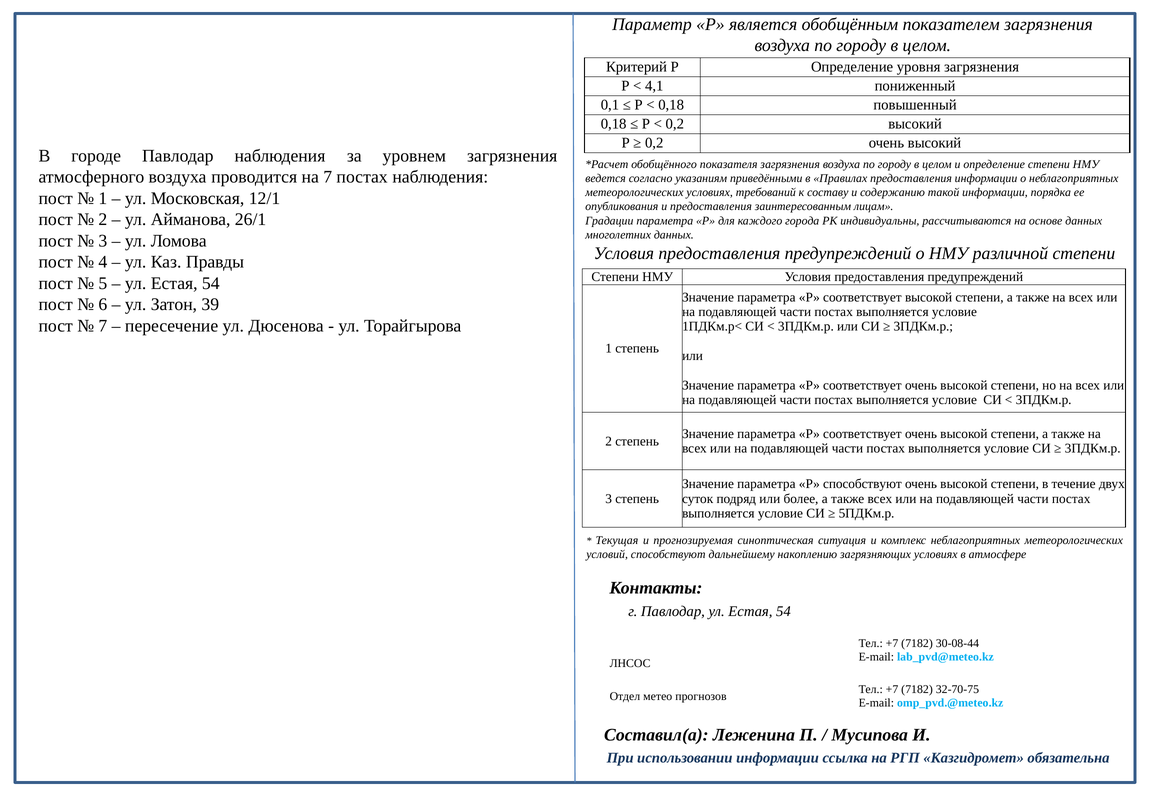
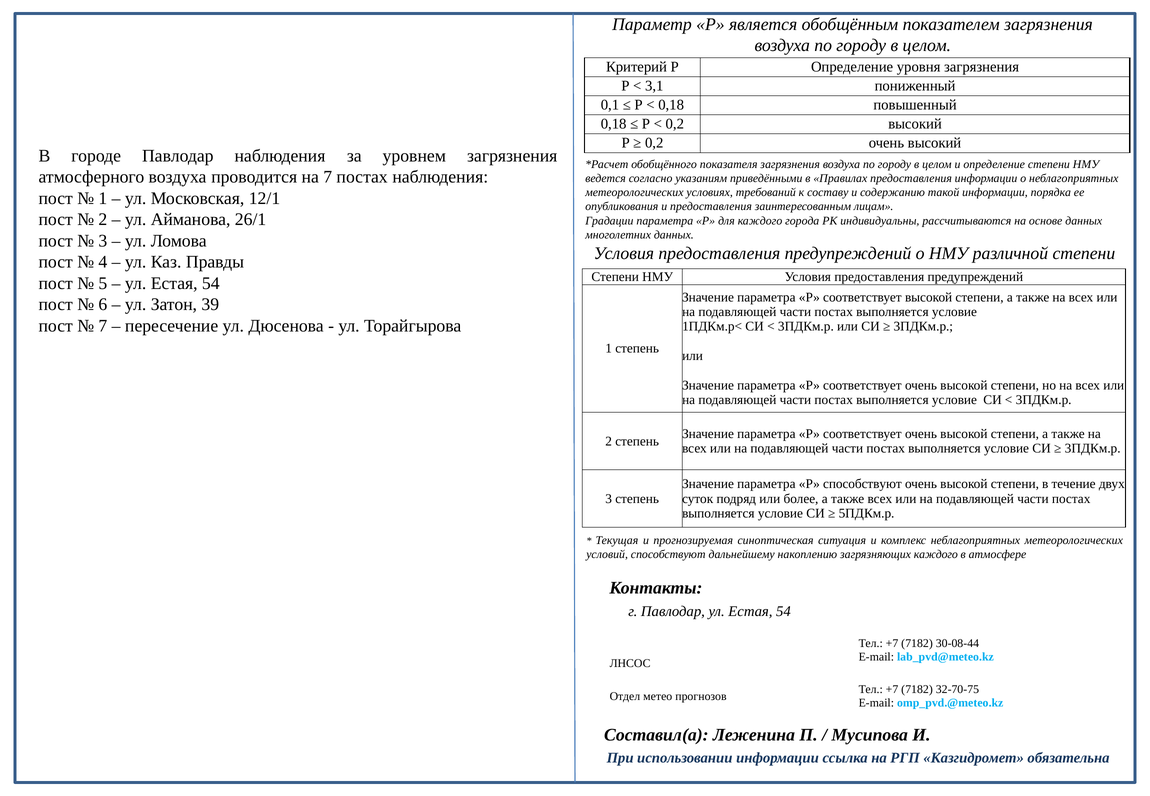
4,1: 4,1 -> 3,1 (654, 86)
загрязняющих условиях: условиях -> каждого (936, 554)
